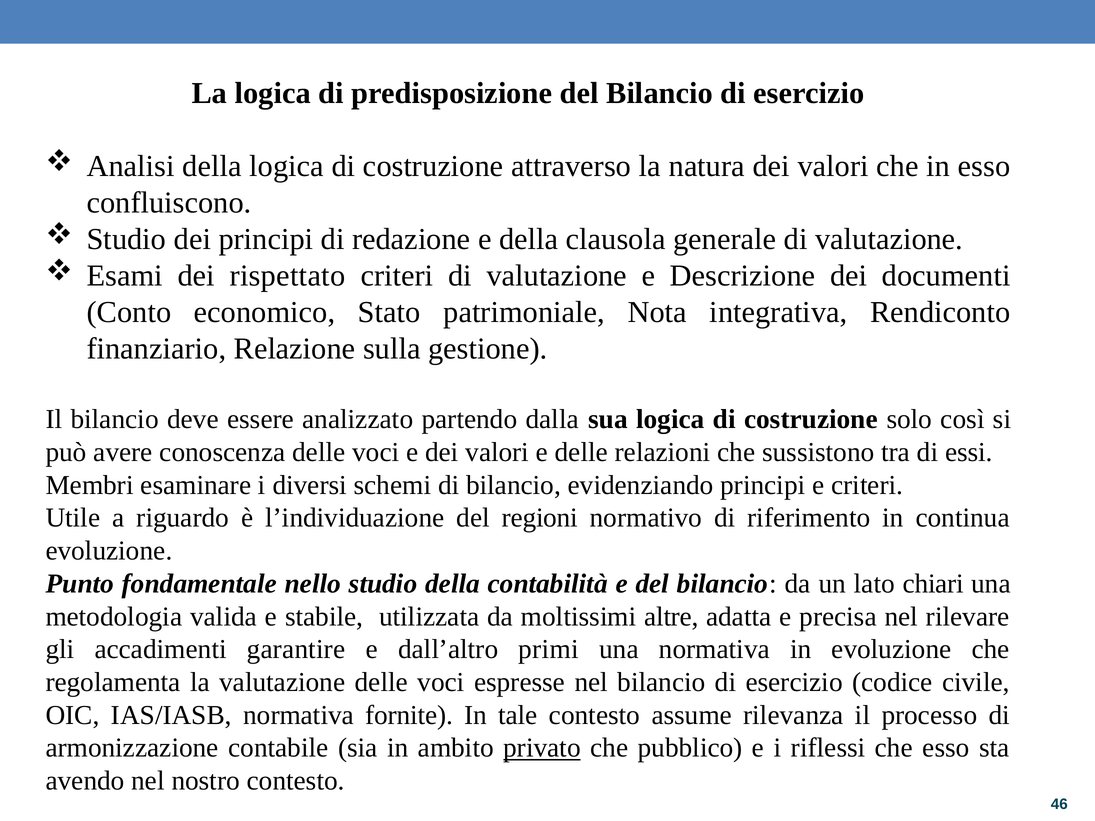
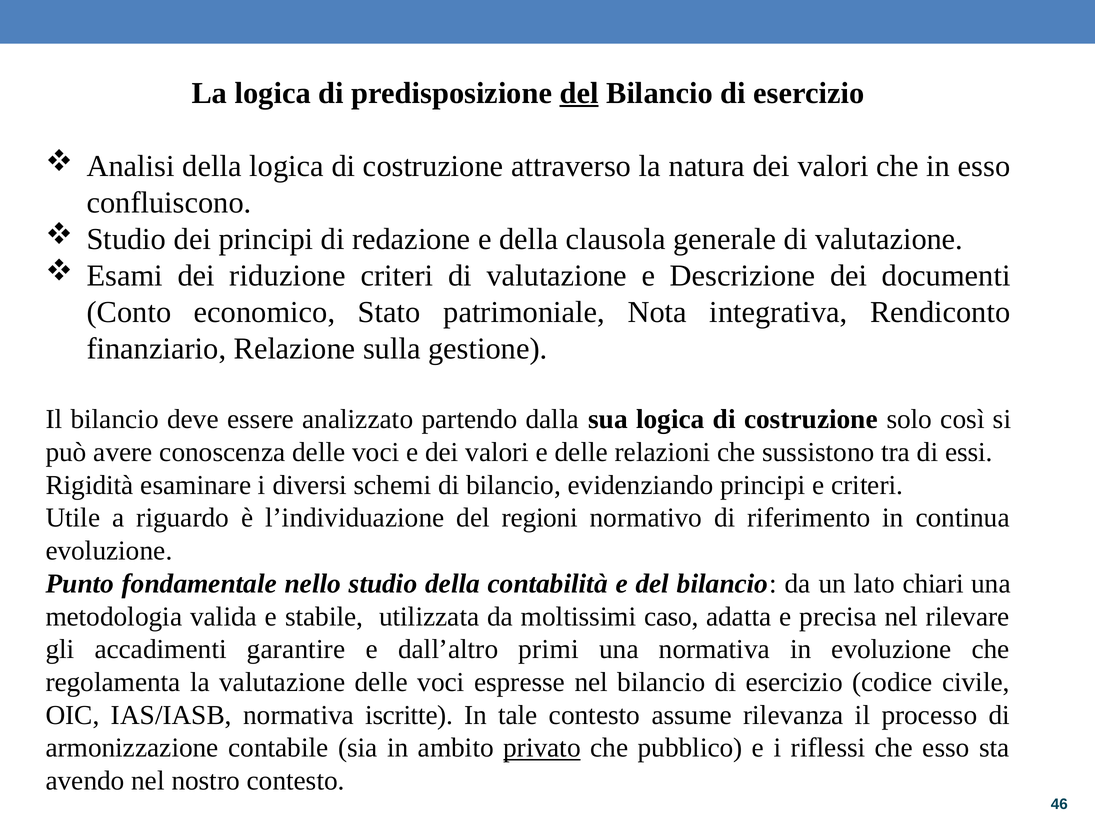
del underline: none -> present (579, 93)
rispettato: rispettato -> riduzione (288, 276)
Membri: Membri -> Rigidità (90, 485)
altre: altre -> caso (671, 617)
fornite: fornite -> iscritte (409, 715)
